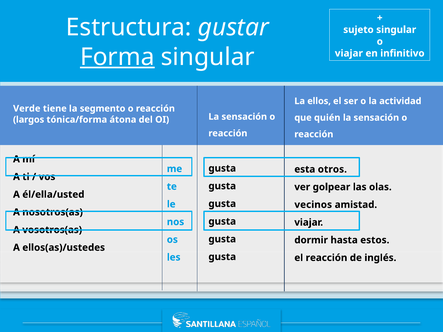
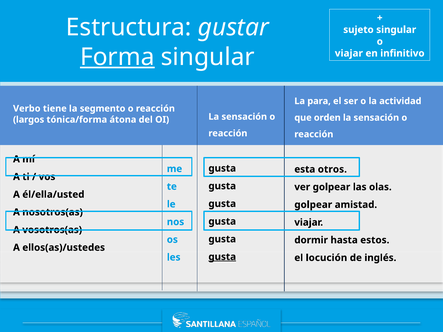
ellos: ellos -> para (319, 101)
Verde: Verde -> Verbo (27, 109)
quién: quién -> orden (327, 118)
vecinos: vecinos -> golpear (313, 205)
gusta underline: none -> present (222, 257)
el reacción: reacción -> locución (326, 258)
